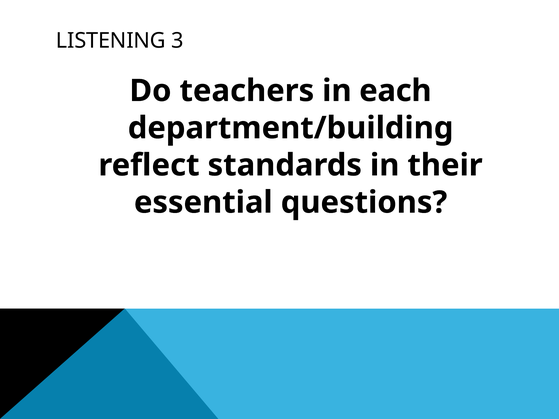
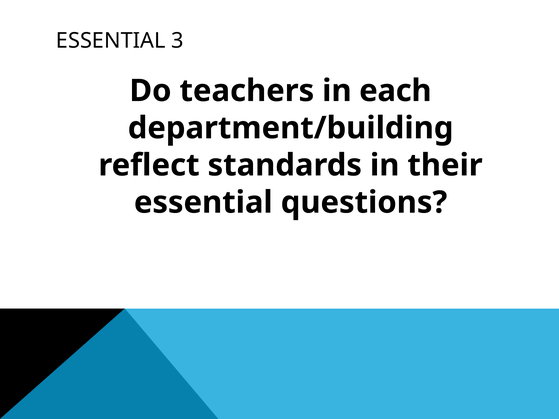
LISTENING: LISTENING -> ESSENTIAL (111, 41)
